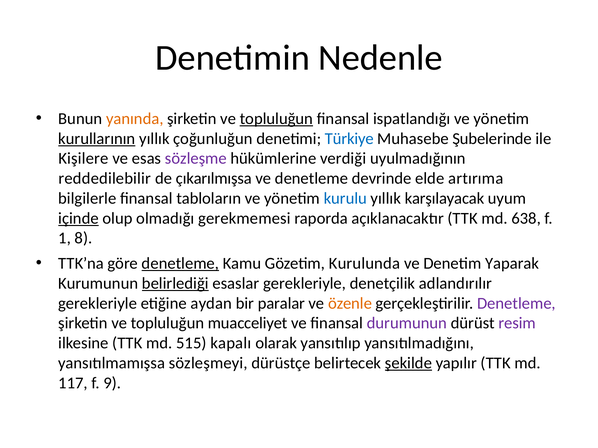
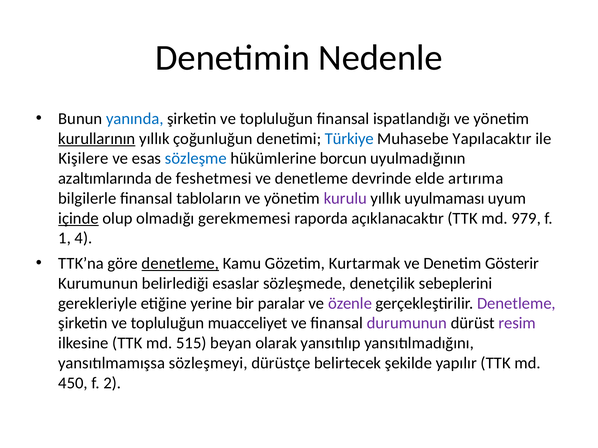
yanında colour: orange -> blue (135, 119)
topluluğun underline: present -> none (276, 119)
Şubelerinde: Şubelerinde -> Yapılacaktır (492, 139)
sözleşme colour: purple -> blue (196, 159)
verdiği: verdiği -> borcun (343, 159)
reddedilebilir: reddedilebilir -> azaltımlarında (105, 179)
çıkarılmışsa: çıkarılmışsa -> feshetmesi (214, 179)
kurulu colour: blue -> purple (345, 199)
karşılayacak: karşılayacak -> uyulmaması (444, 199)
638: 638 -> 979 (526, 218)
8: 8 -> 4 (83, 238)
Kurulunda: Kurulunda -> Kurtarmak (365, 264)
Yaparak: Yaparak -> Gösterir (512, 264)
belirlediği underline: present -> none (175, 284)
esaslar gerekleriyle: gerekleriyle -> sözleşmede (305, 284)
adlandırılır: adlandırılır -> sebeplerini (456, 284)
aydan: aydan -> yerine (211, 304)
özenle colour: orange -> purple (350, 304)
kapalı: kapalı -> beyan (231, 343)
şekilde underline: present -> none (408, 363)
117: 117 -> 450 (73, 383)
9: 9 -> 2 (112, 383)
